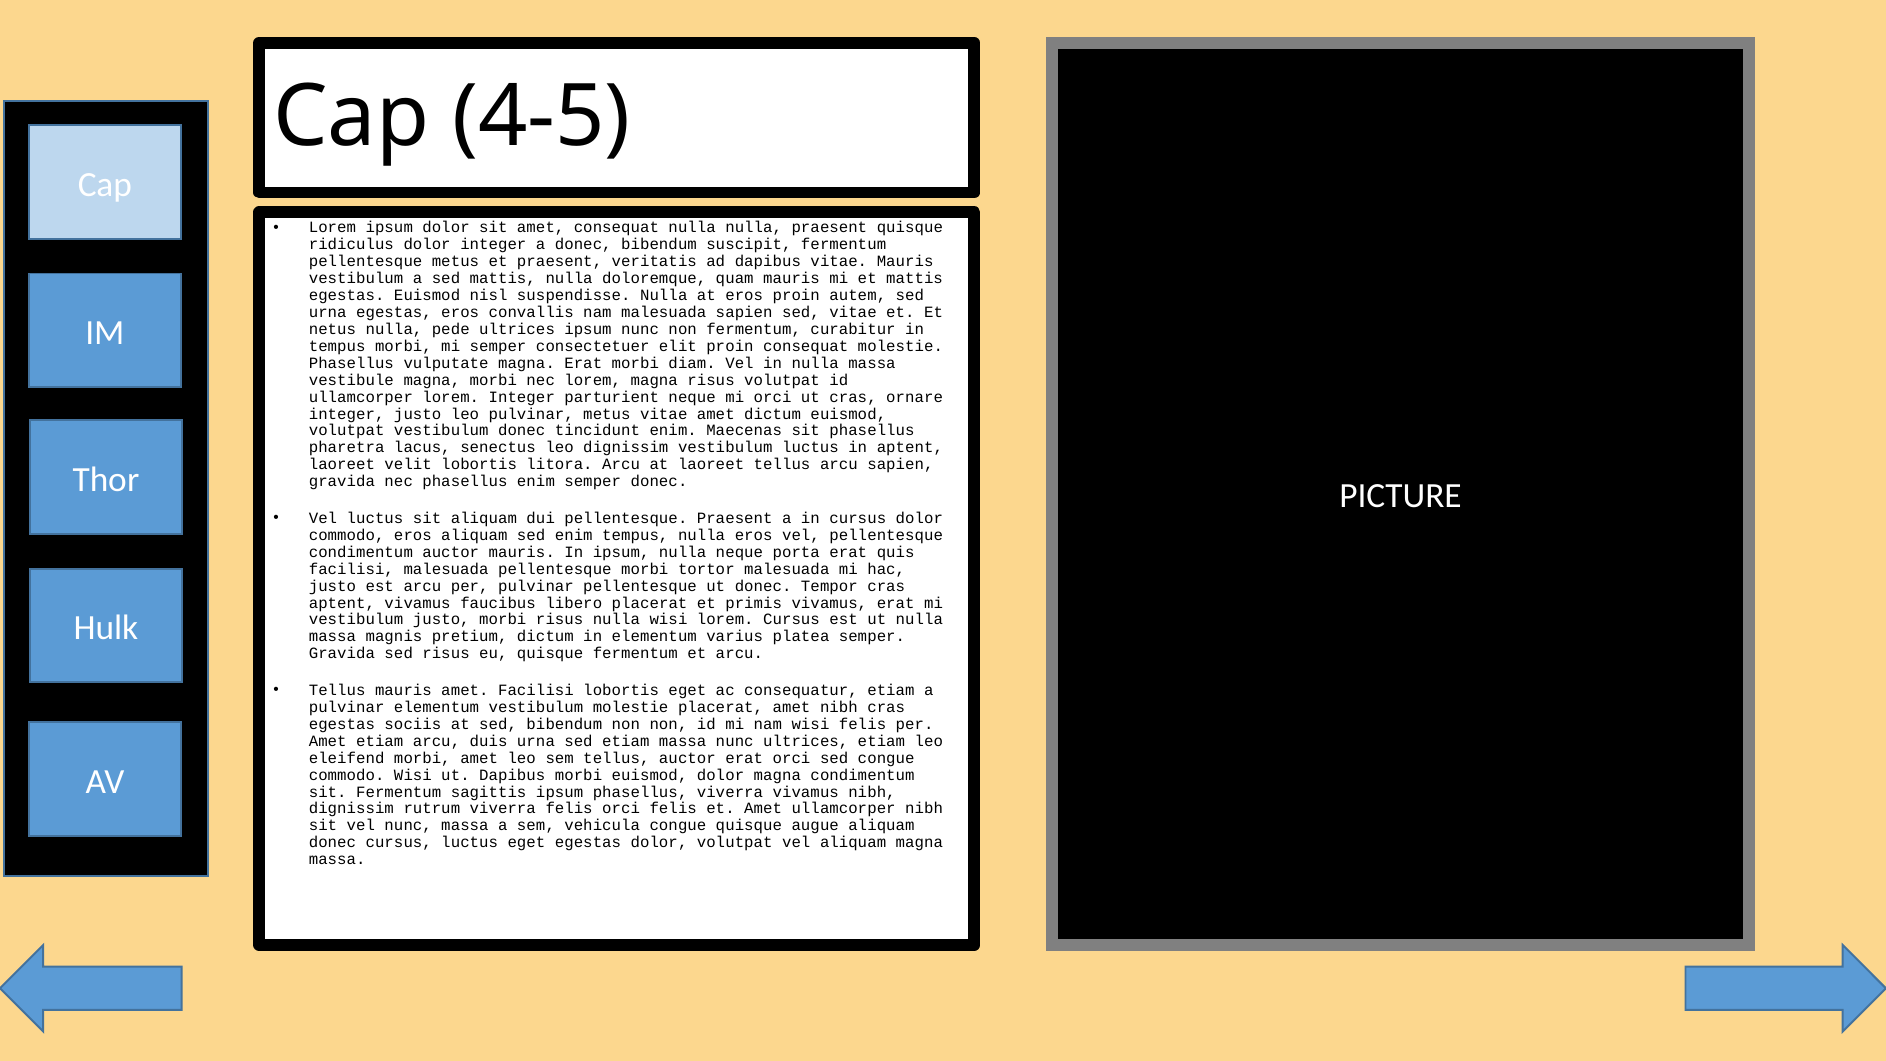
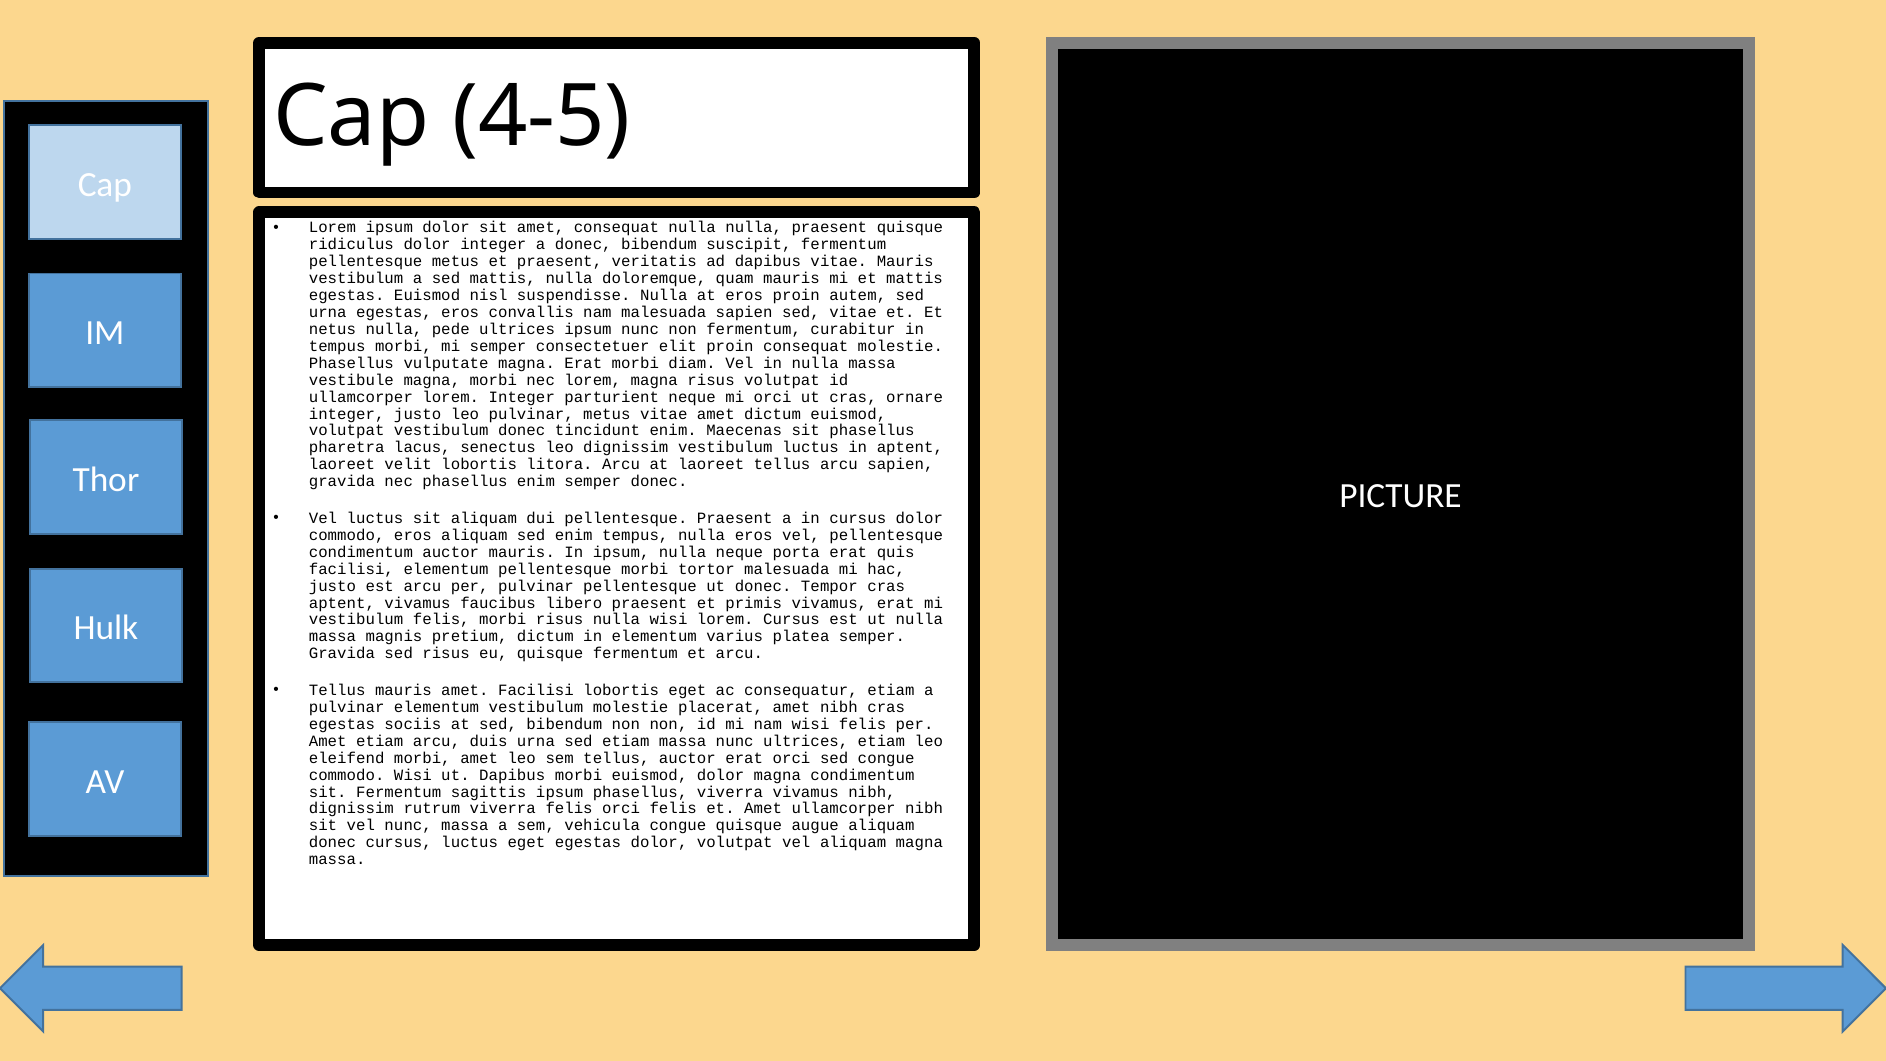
facilisi malesuada: malesuada -> elementum (446, 569)
libero placerat: placerat -> praesent (650, 603)
vestibulum justo: justo -> felis (441, 620)
